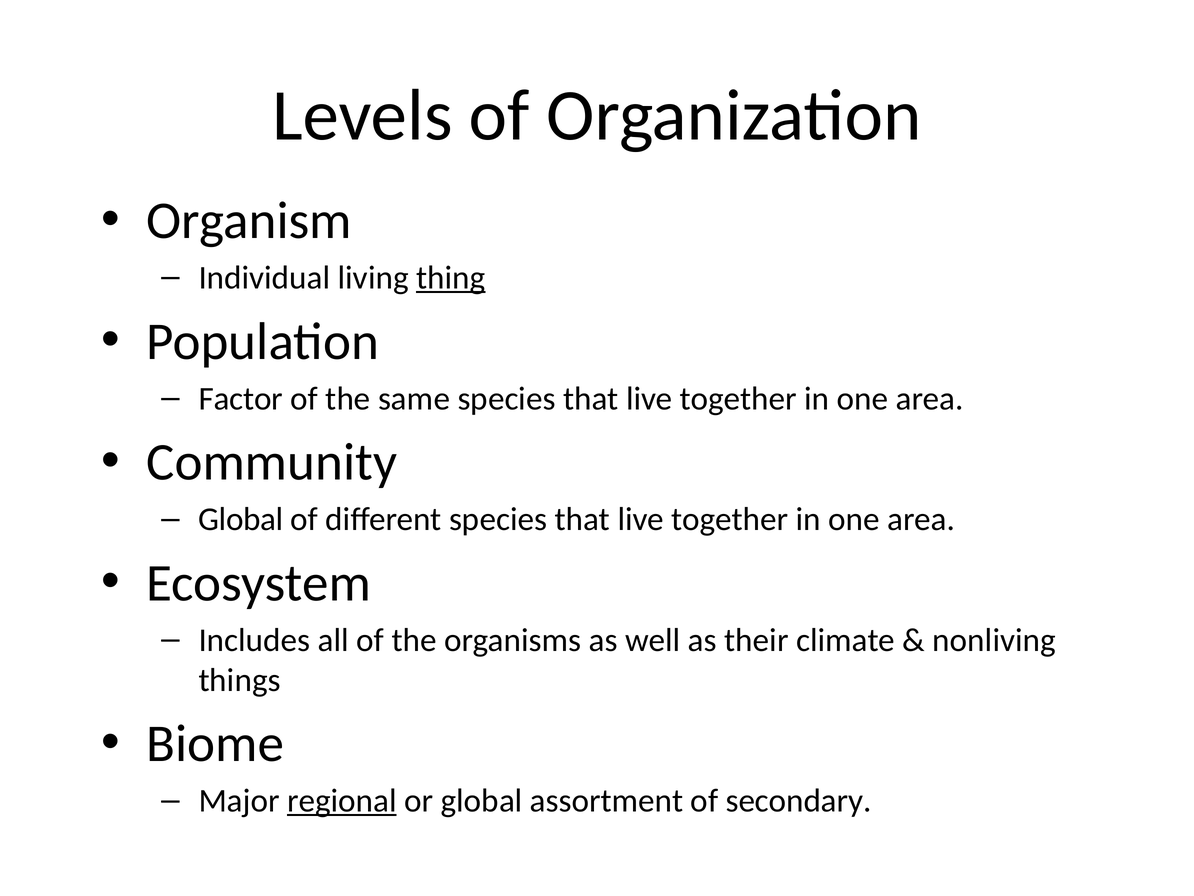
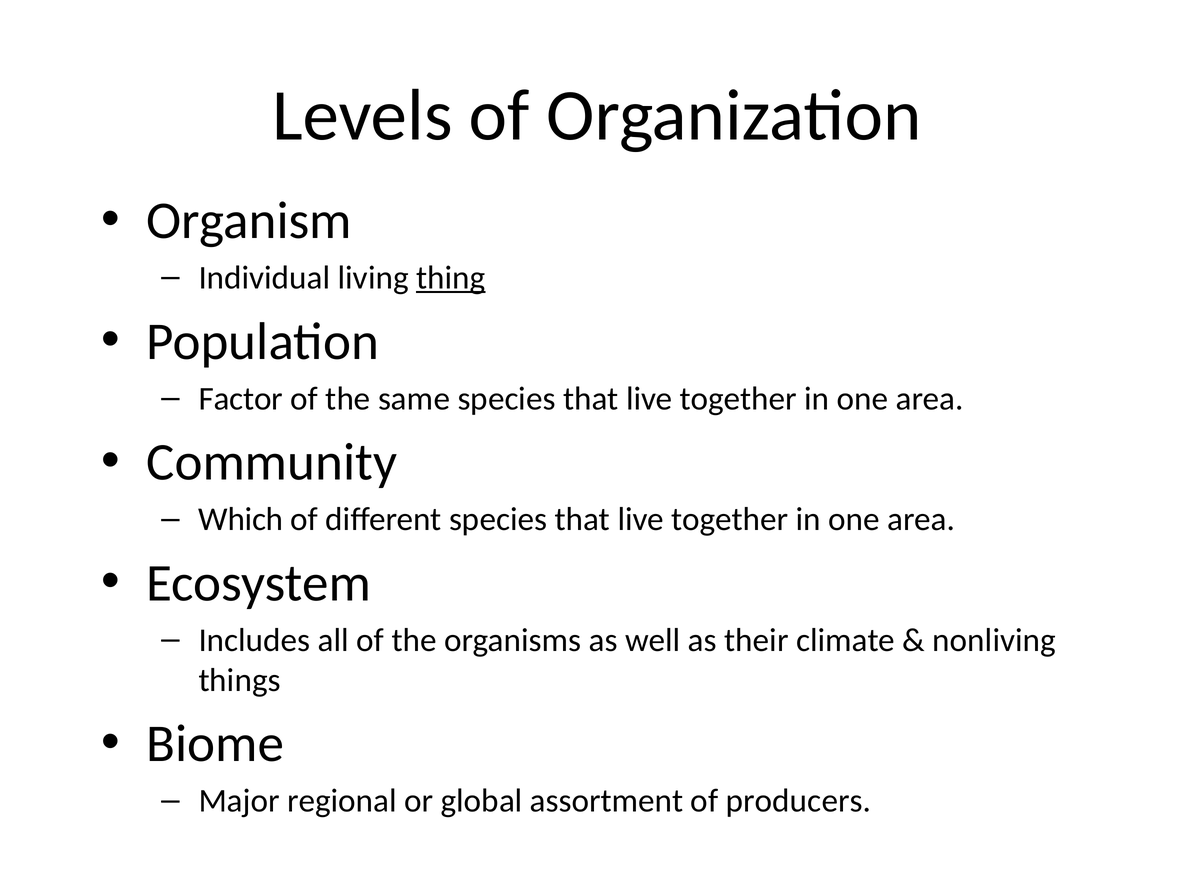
Global: Global -> Which (241, 519)
regional underline: present -> none (342, 800)
secondary: secondary -> producers (798, 800)
